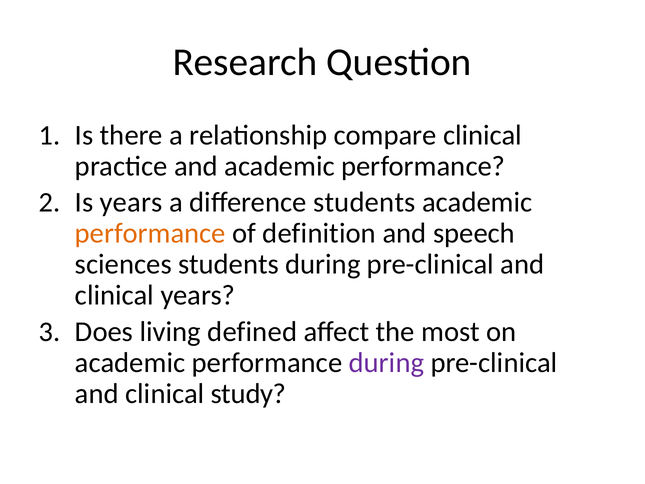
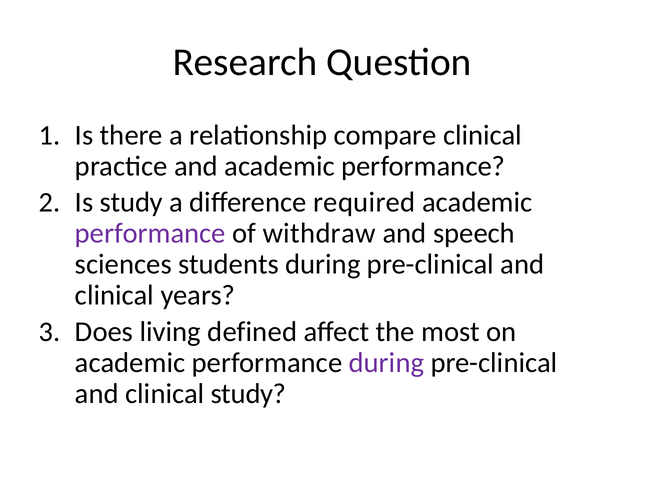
Is years: years -> study (131, 202)
difference students: students -> required (364, 202)
performance colour: orange -> purple (150, 233)
definition: definition -> withdraw (319, 233)
